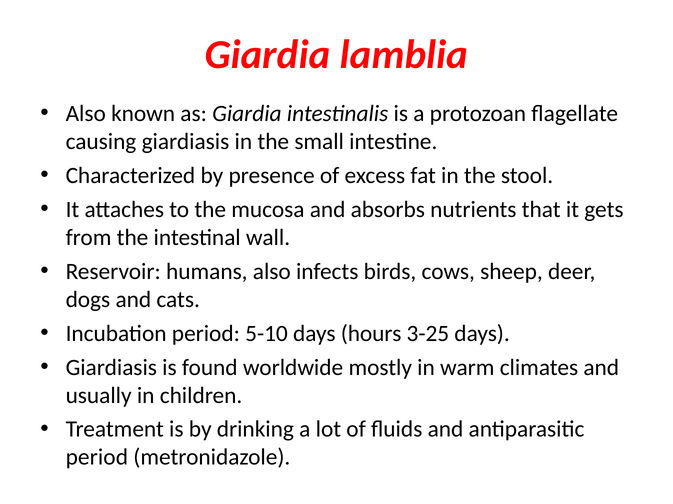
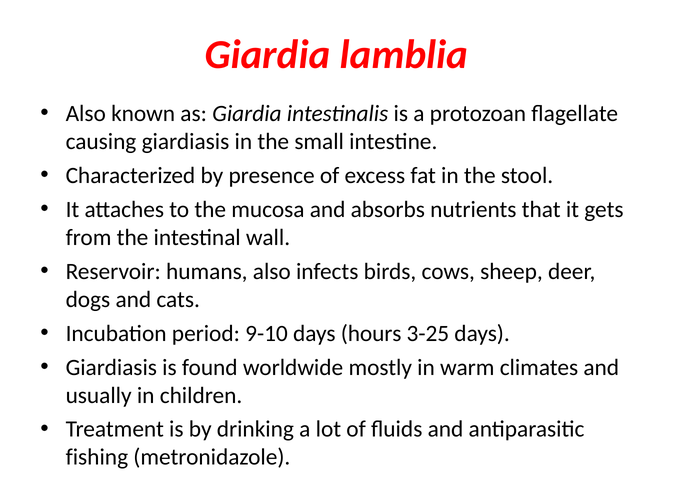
5-10: 5-10 -> 9-10 (267, 334)
period: period -> fishing (97, 458)
